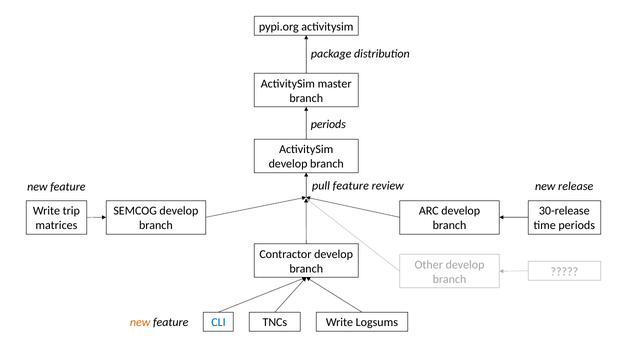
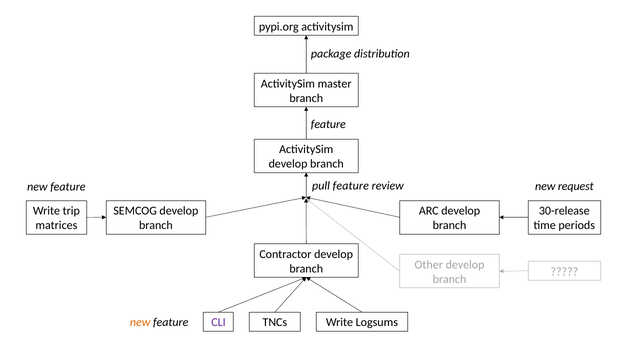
periods: periods -> feature (328, 124)
release: release -> request (576, 186)
CLI colour: blue -> purple (218, 322)
